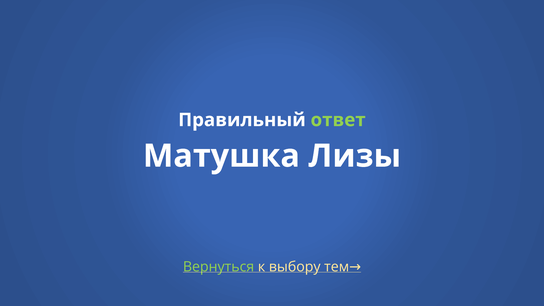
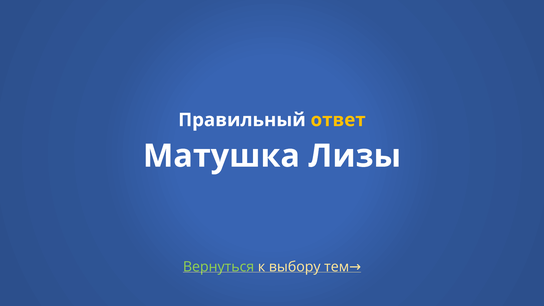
ответ colour: light green -> yellow (338, 120)
